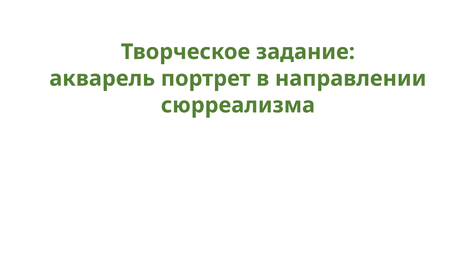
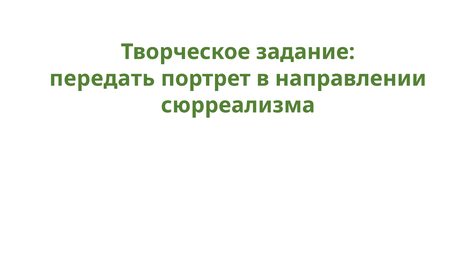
акварель: акварель -> передать (102, 79)
